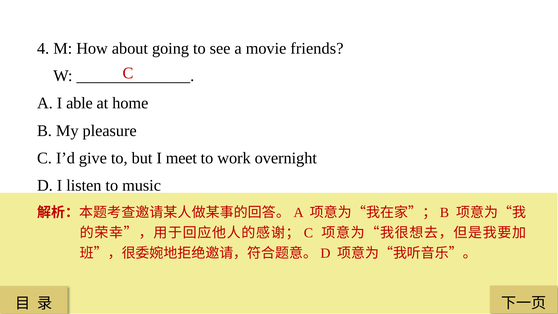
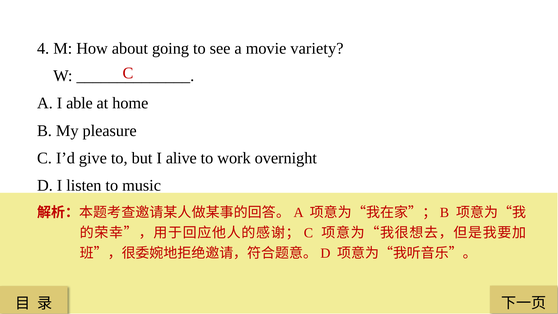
friends: friends -> variety (317, 49)
meet: meet -> alive (181, 158)
